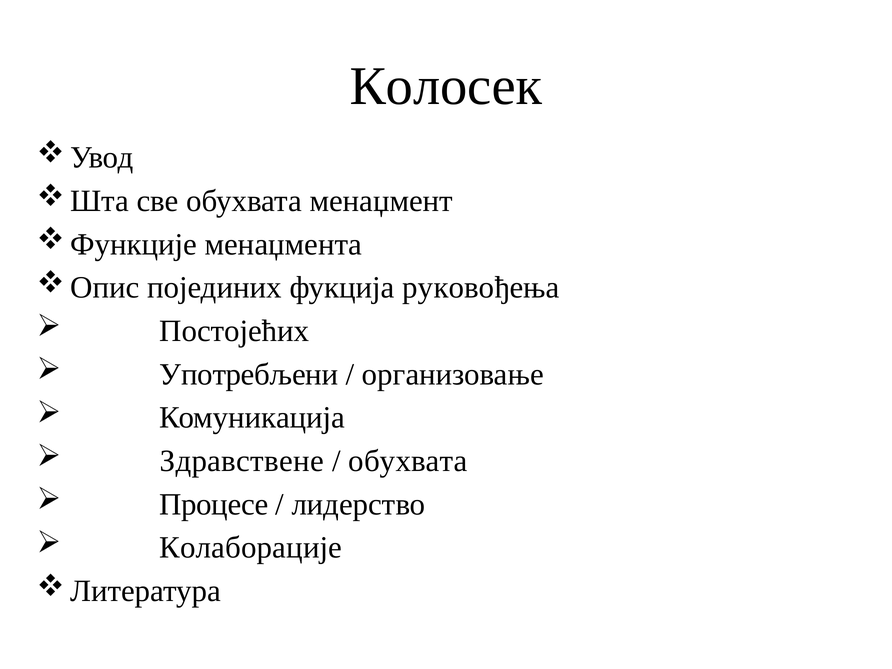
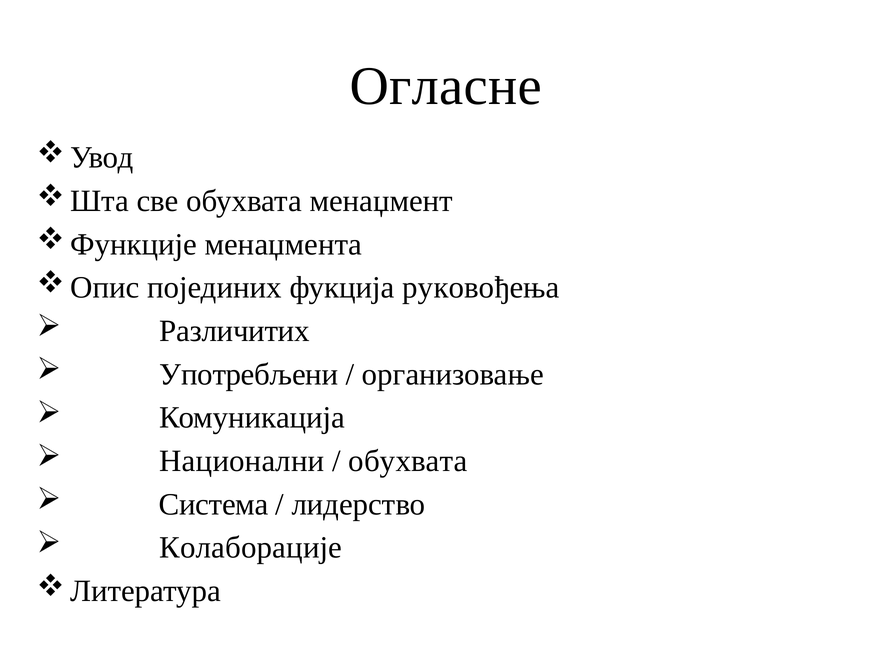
Колосек: Колосек -> Огласне (446, 86)
Постојећих: Постојећих -> Различитих (235, 331)
Здравствене: Здравствене -> Национални (242, 461)
Процесе: Процесе -> Система (214, 504)
